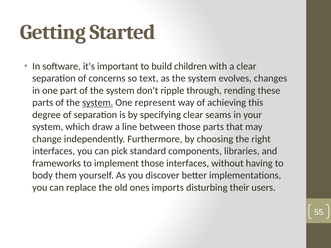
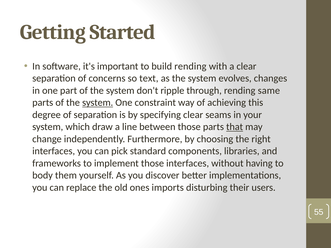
build children: children -> rending (190, 66)
these: these -> same (269, 91)
represent: represent -> constraint (155, 103)
that underline: none -> present (235, 127)
